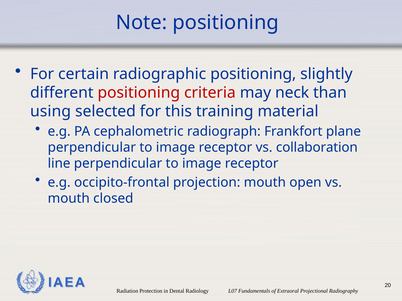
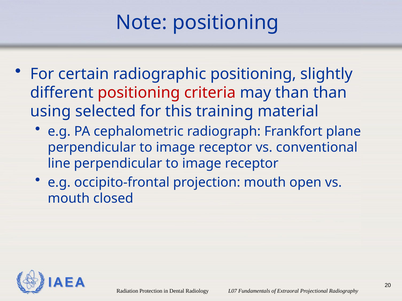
may neck: neck -> than (292, 93)
collaboration: collaboration -> conventional (317, 148)
